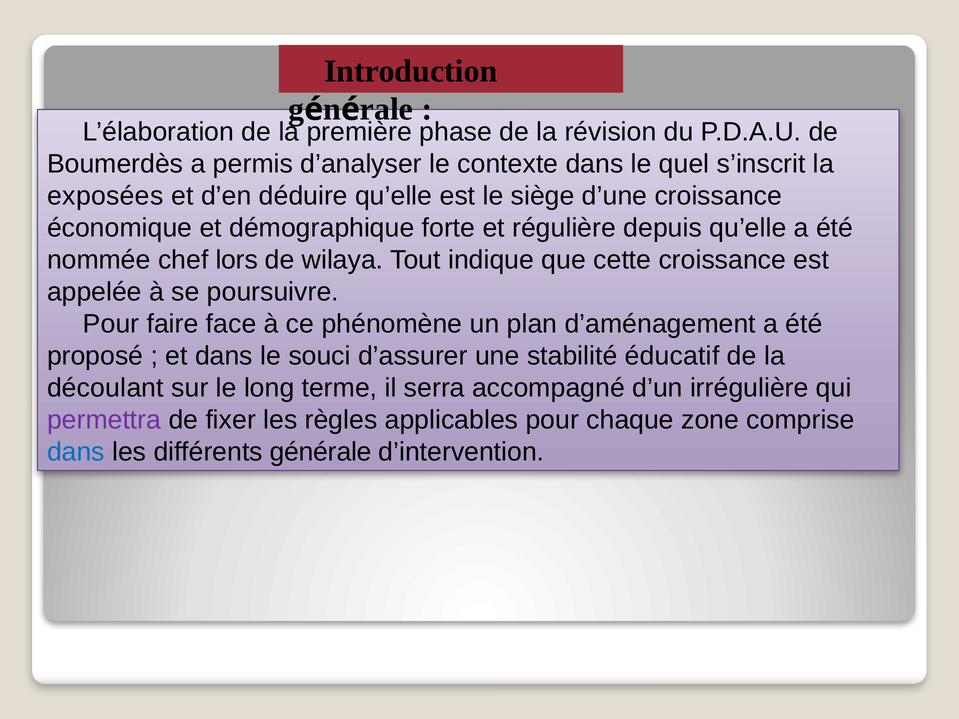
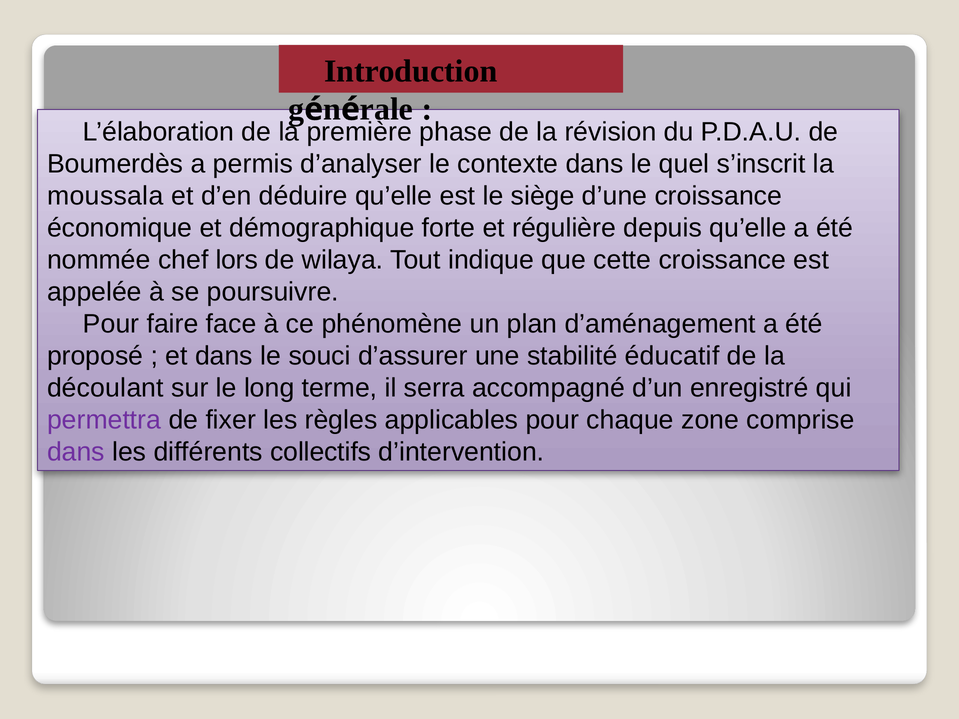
exposées: exposées -> moussala (105, 196)
irrégulière: irrégulière -> enregistré (749, 388)
dans colour: blue -> purple (76, 452)
générale: générale -> collectifs (321, 452)
